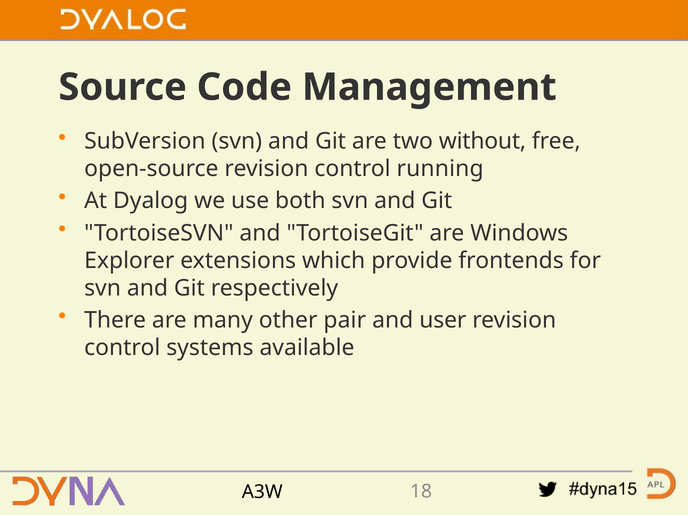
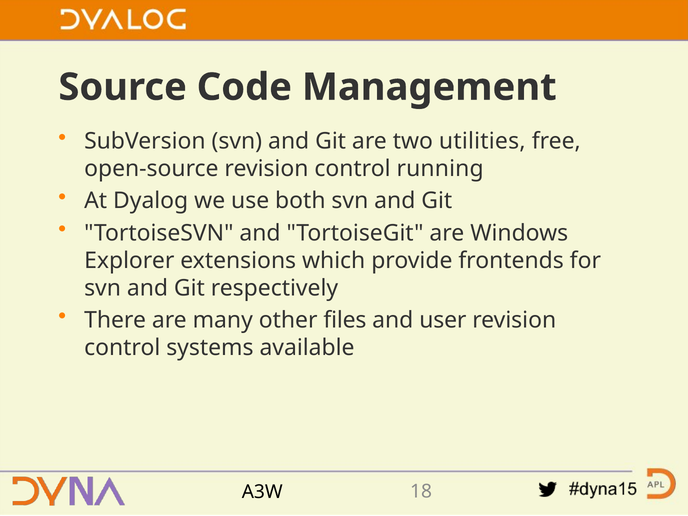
without: without -> utilities (482, 141)
pair: pair -> files (345, 320)
